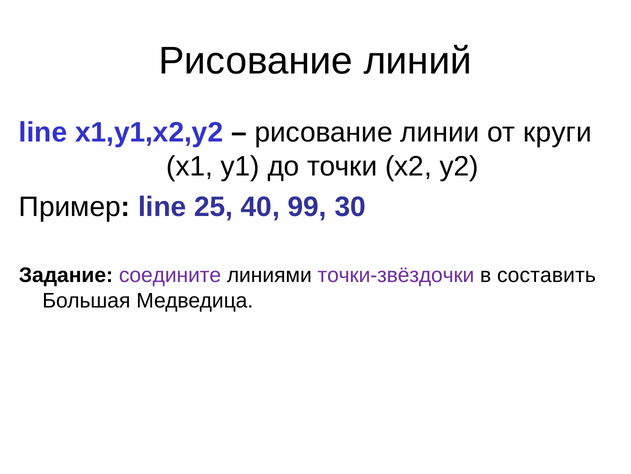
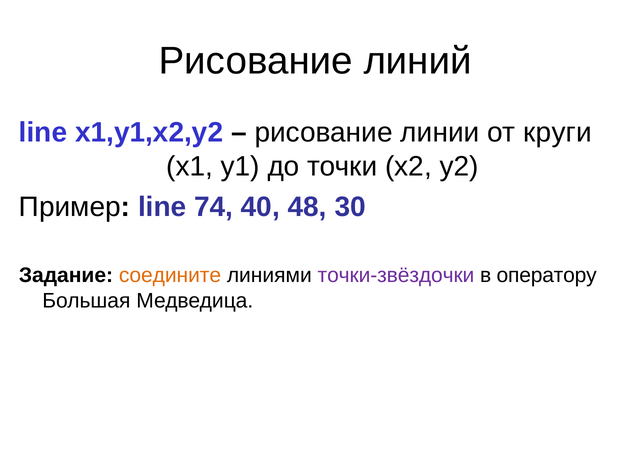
25: 25 -> 74 (214, 207)
99: 99 -> 48 (307, 207)
соедините colour: purple -> orange (170, 275)
составить: составить -> оператору (547, 275)
